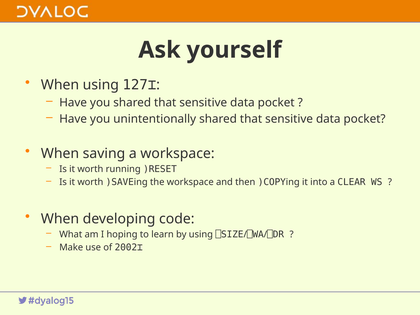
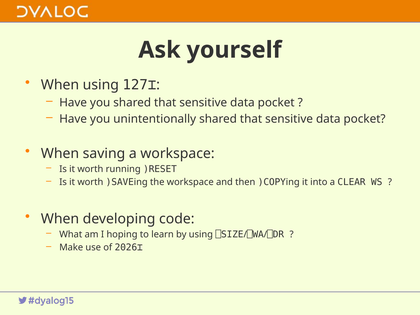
2002⌶: 2002⌶ -> 2026⌶ (129, 247)
